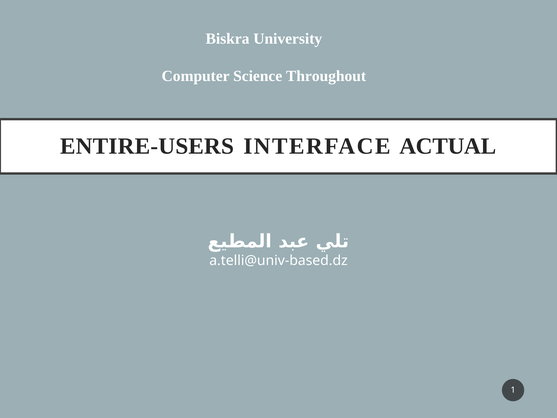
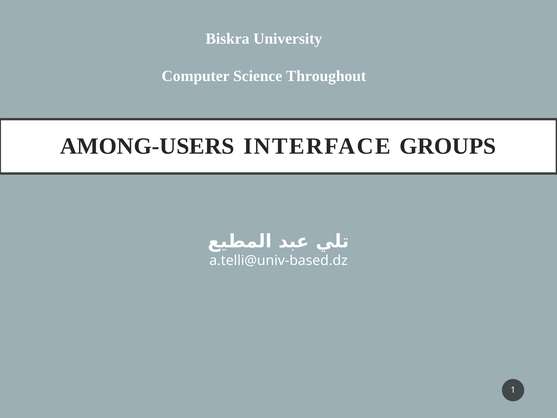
ENTIRE-USERS: ENTIRE-USERS -> AMONG-USERS (147, 146)
ACTUAL: ACTUAL -> GROUPS (448, 146)
